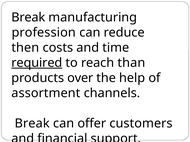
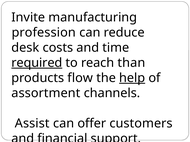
Break: Break -> Invite (28, 17)
then: then -> desk (25, 48)
over: over -> flow (80, 78)
help underline: none -> present (132, 78)
Break: Break -> Assist (32, 124)
